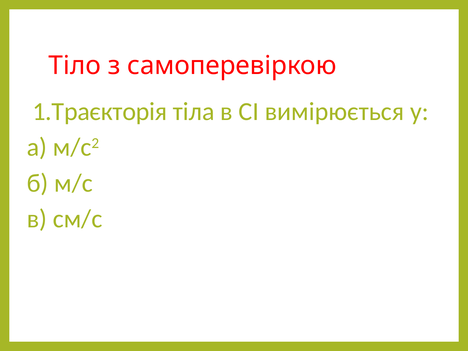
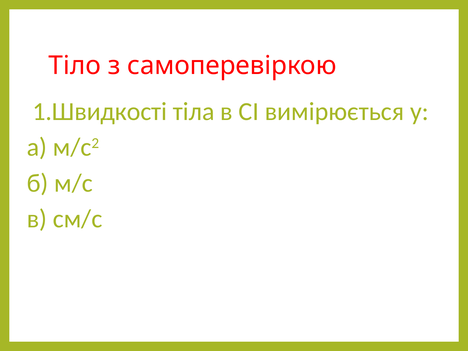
1.Траєкторія: 1.Траєкторія -> 1.Швидкості (100, 111)
